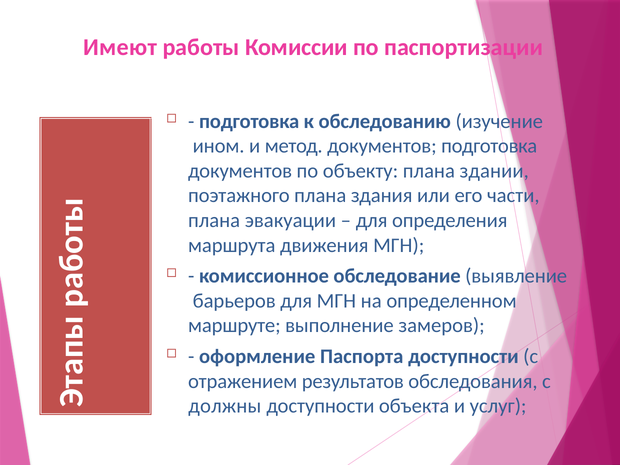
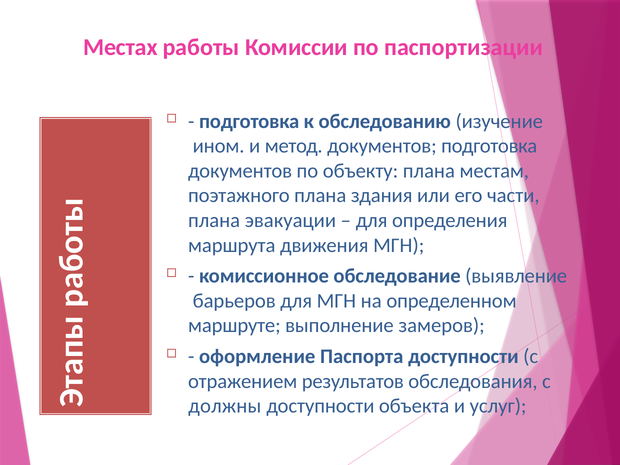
Имеют: Имеют -> Местах (120, 48)
здании: здании -> местам (494, 171)
